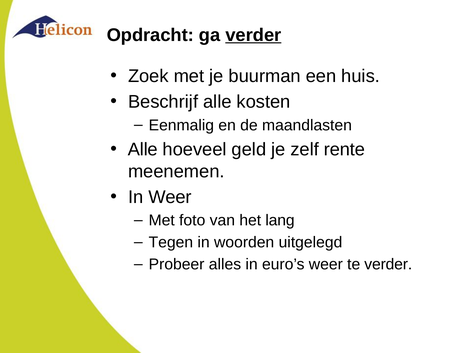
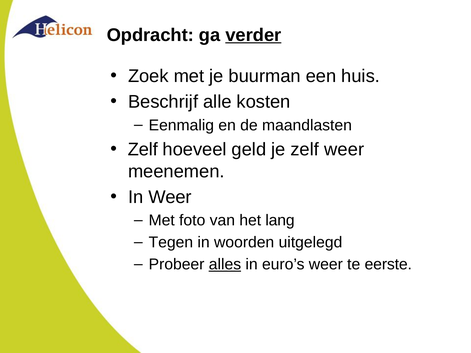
Alle: Alle -> Zelf (143, 150)
zelf rente: rente -> weer (344, 150)
alles underline: none -> present (225, 265)
te verder: verder -> eerste (388, 265)
